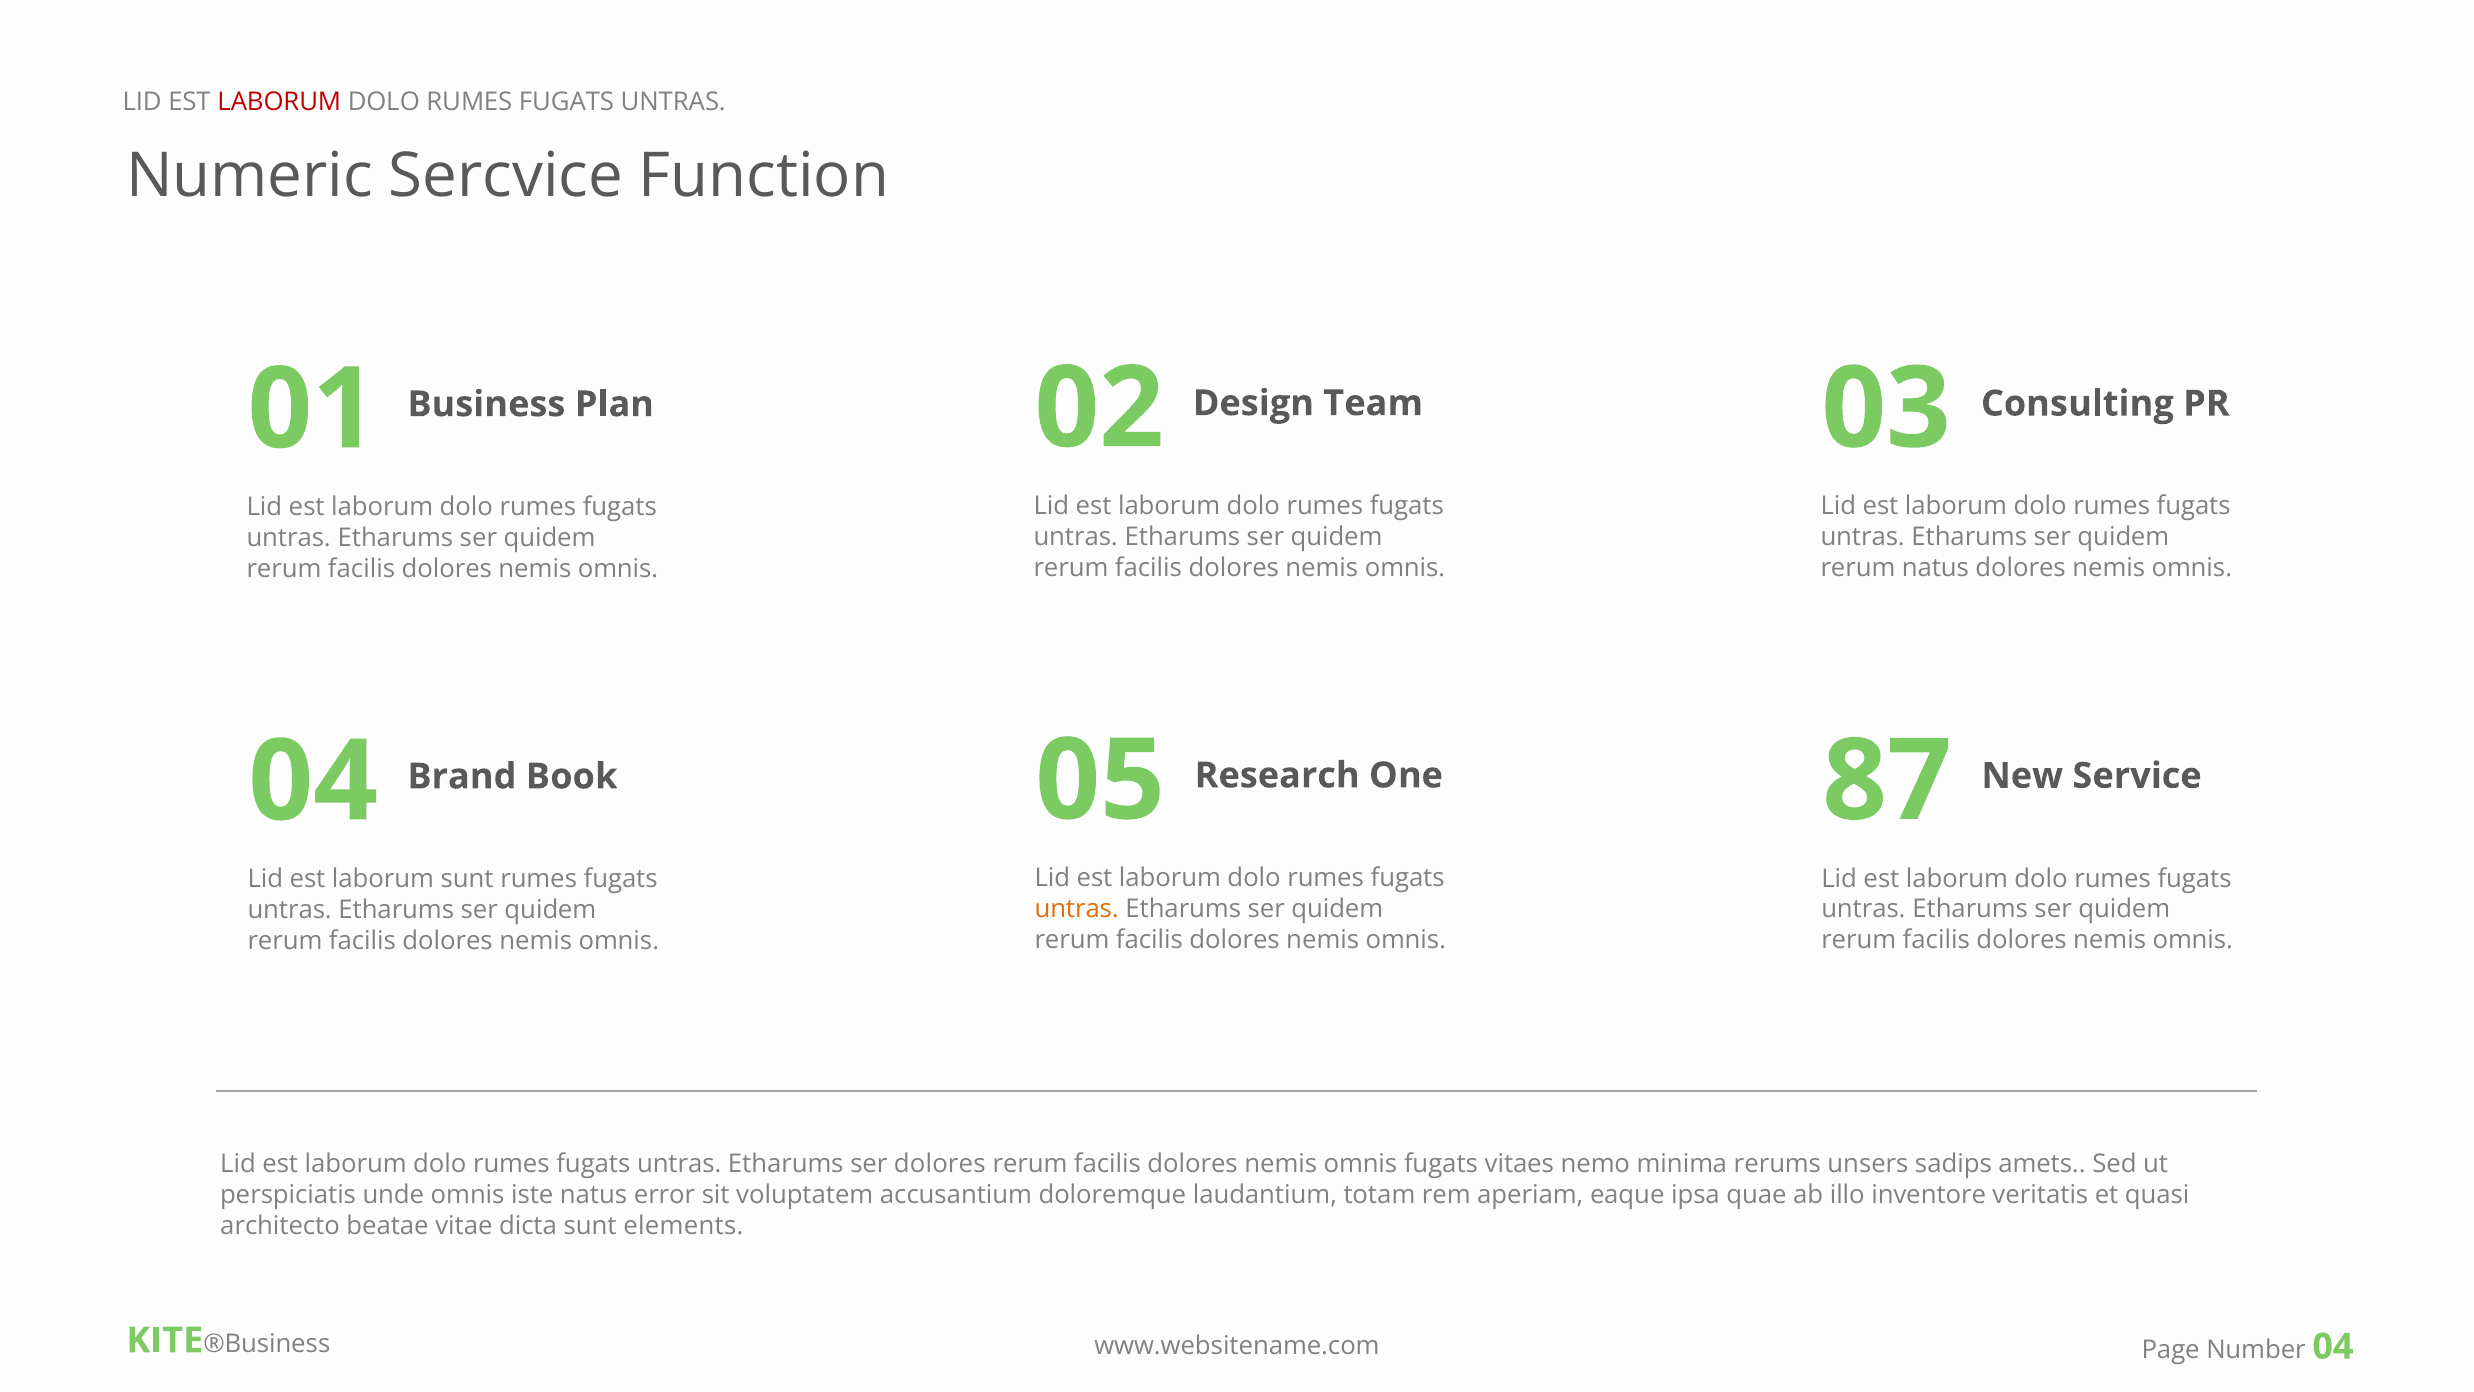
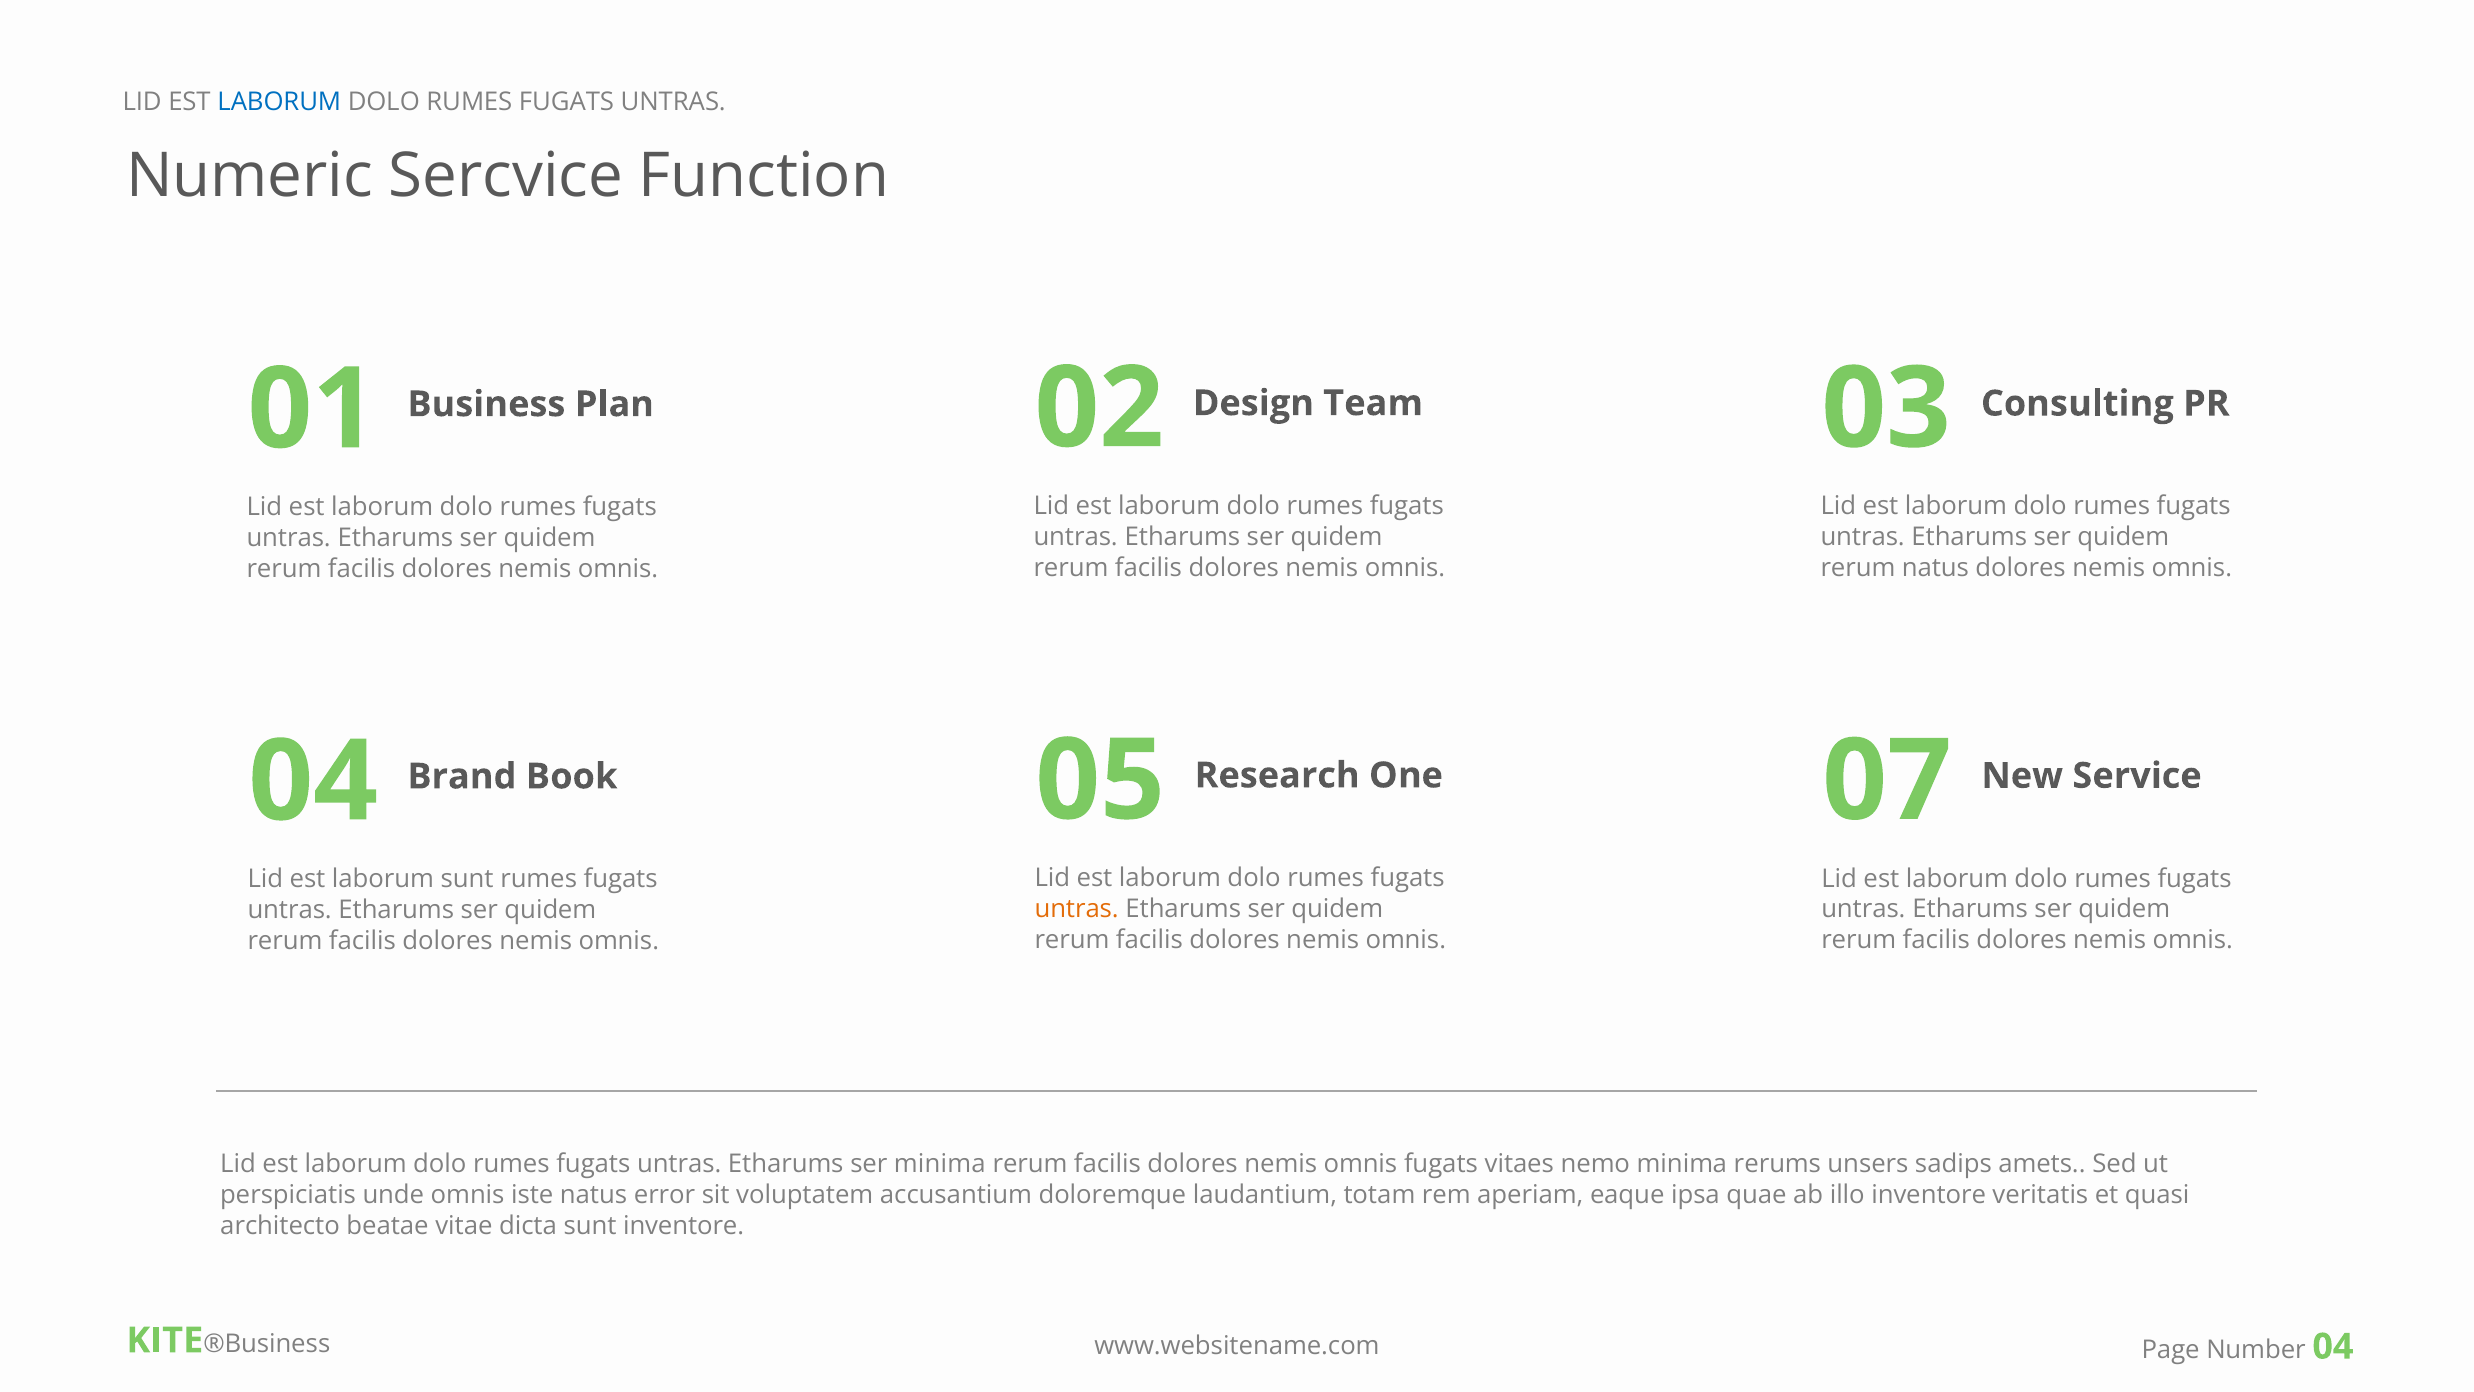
LABORUM colour: red -> blue (279, 102)
87: 87 -> 07 (1887, 781)
ser dolores: dolores -> minima (940, 1164)
sunt elements: elements -> inventore (684, 1226)
